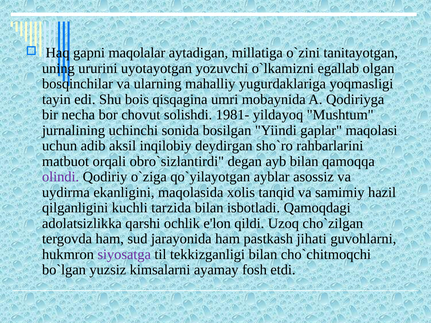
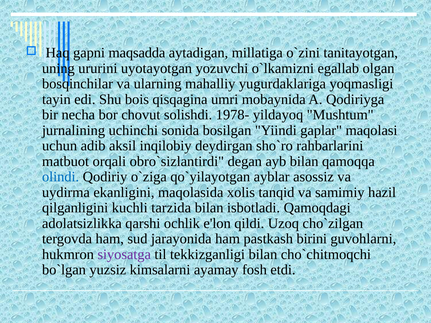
maqolalar: maqolalar -> maqsadda (137, 53)
1981-: 1981- -> 1978- (233, 115)
olindi colour: purple -> blue (61, 177)
jihati: jihati -> birini (312, 239)
